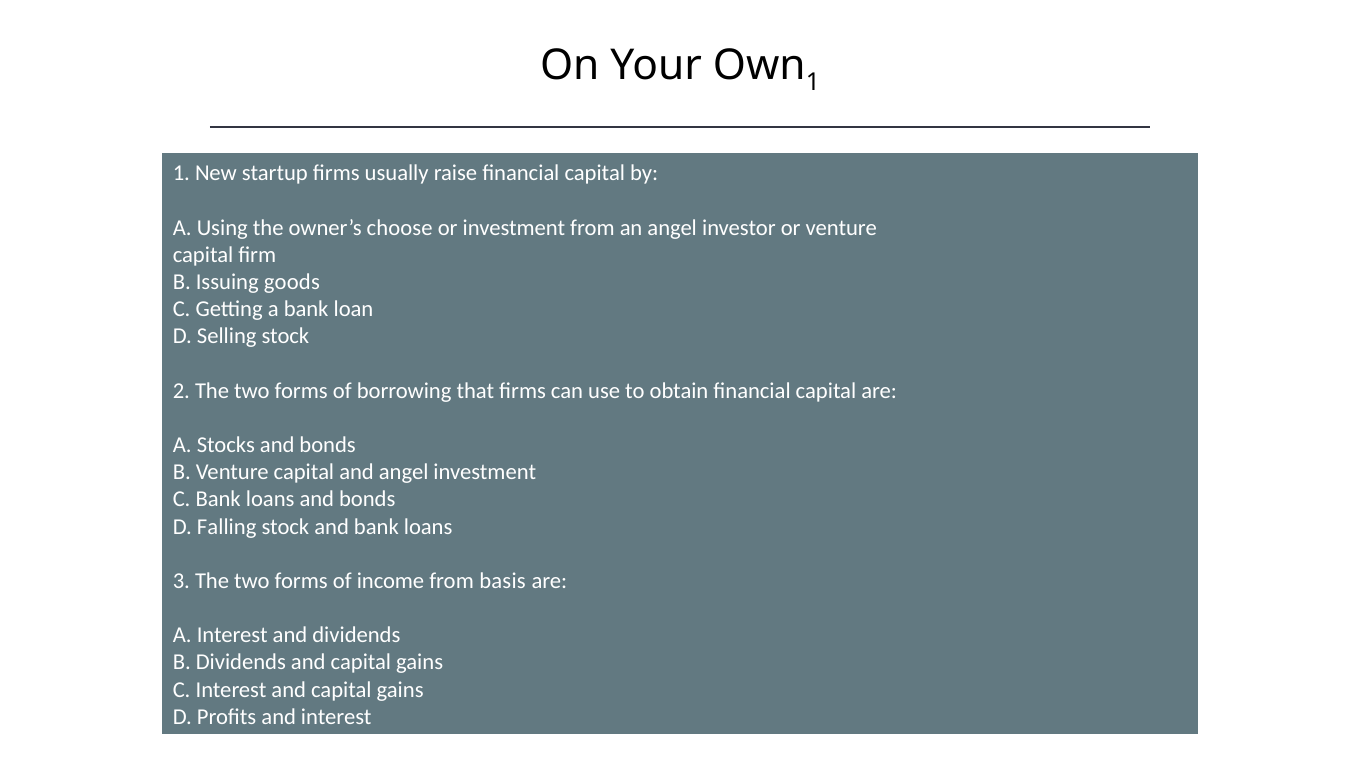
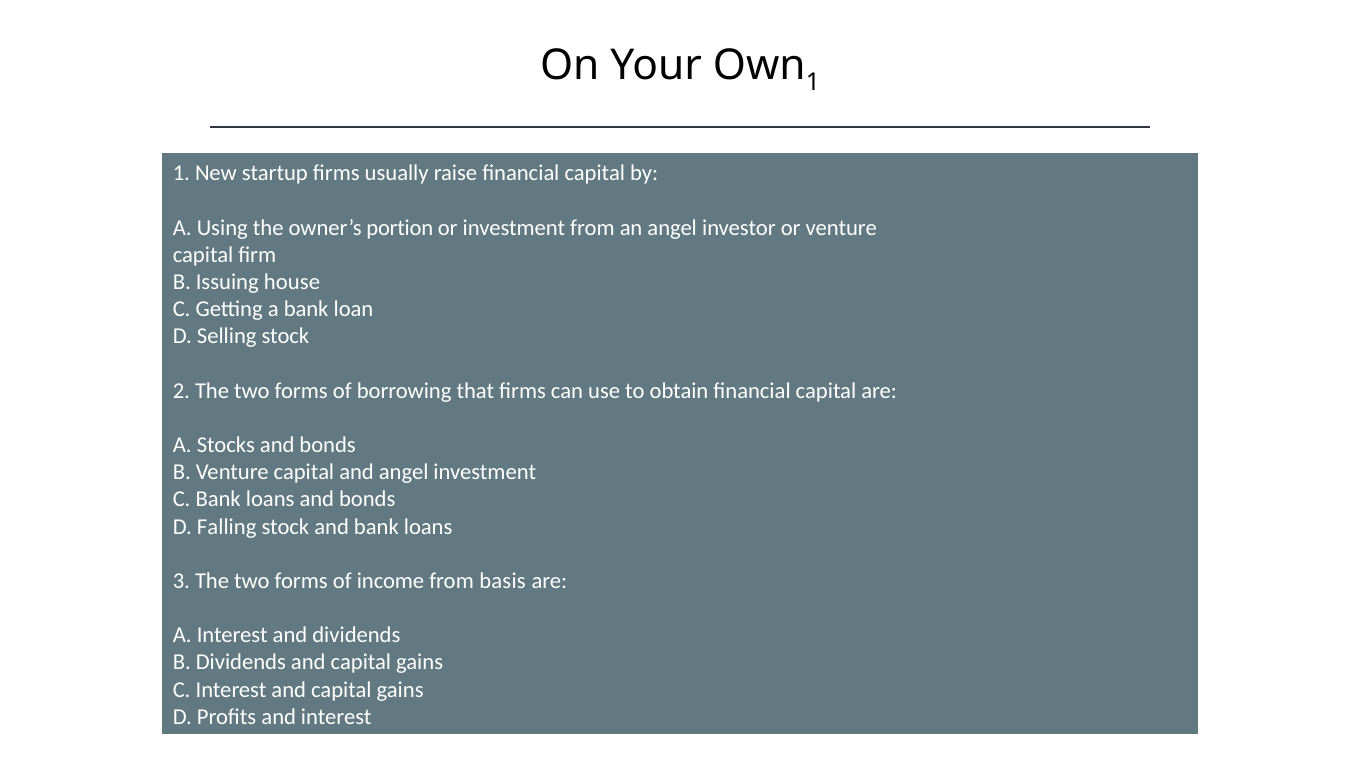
choose: choose -> portion (400, 228)
goods: goods -> house (292, 282)
